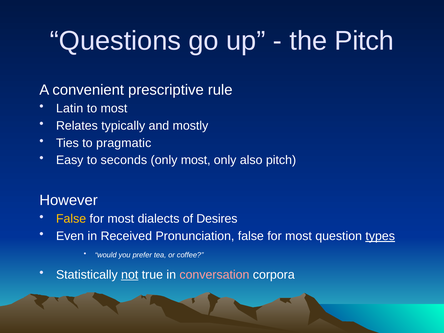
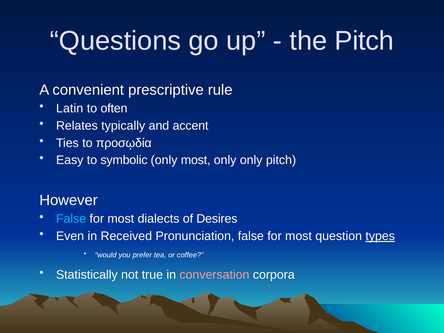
to most: most -> often (114, 108)
mostly: mostly -> accent (191, 126)
pragmatic: pragmatic -> προσῳδία (124, 143)
seconds: seconds -> symbolic (124, 160)
only also: also -> only (251, 160)
False colour: yellow -> light blue (71, 219)
not underline: present -> none (130, 275)
